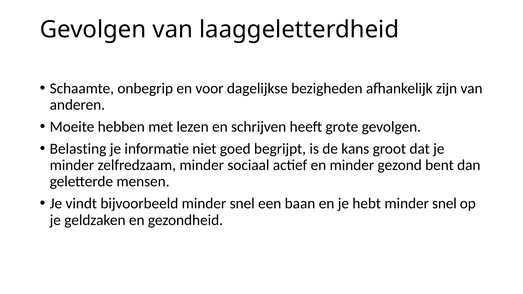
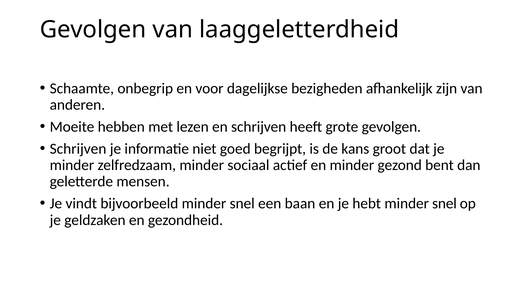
Belasting: Belasting -> Schrijven (78, 149)
